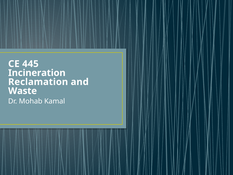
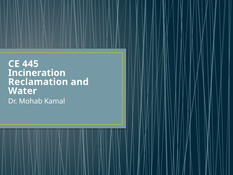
Waste: Waste -> Water (22, 91)
